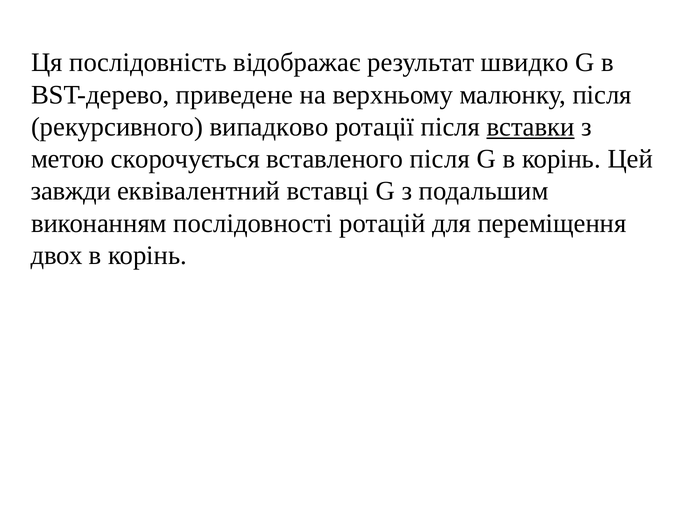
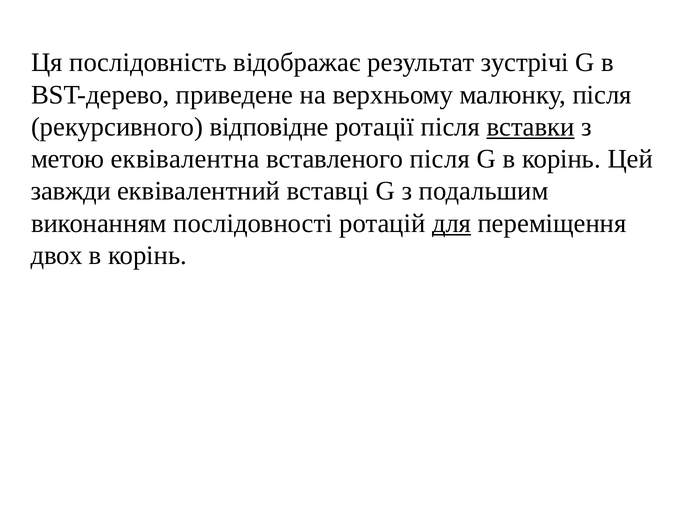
швидко: швидко -> зустрічі (525, 63)
випадково: випадково -> відповідне (269, 127)
скорочується: скорочується -> еквівалентна (185, 159)
для underline: none -> present (452, 223)
